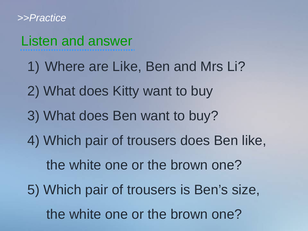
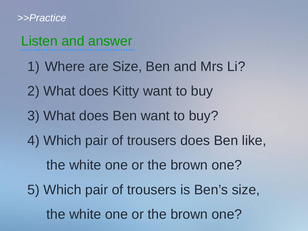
are Like: Like -> Size (127, 67)
